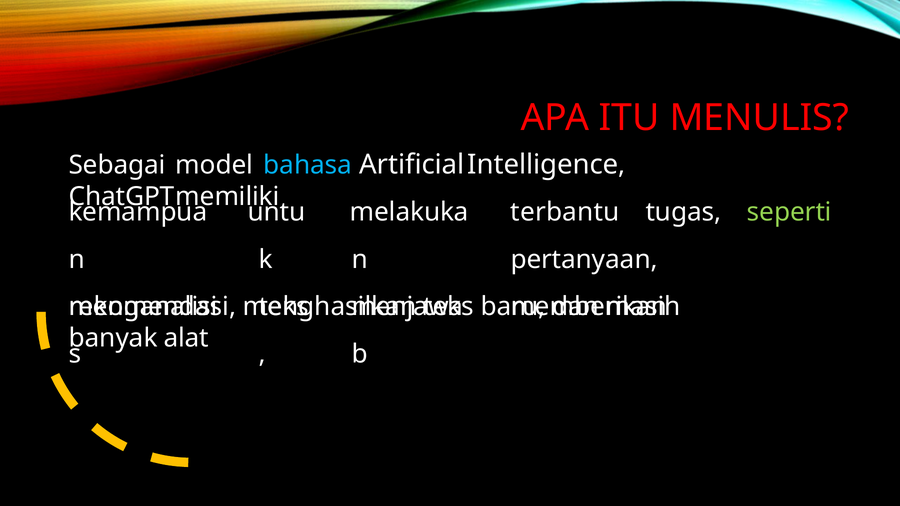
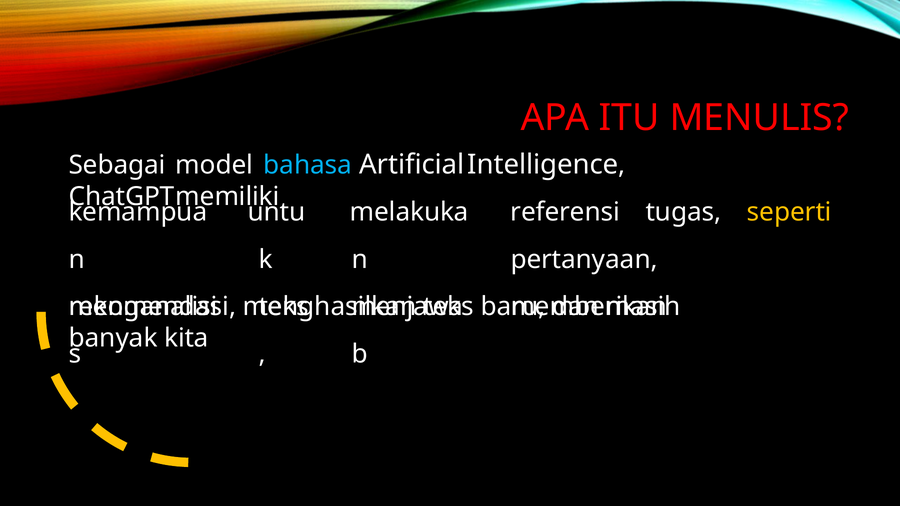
terbantu: terbantu -> referensi (565, 212)
seperti colour: light green -> yellow (789, 212)
alat: alat -> kita (186, 338)
